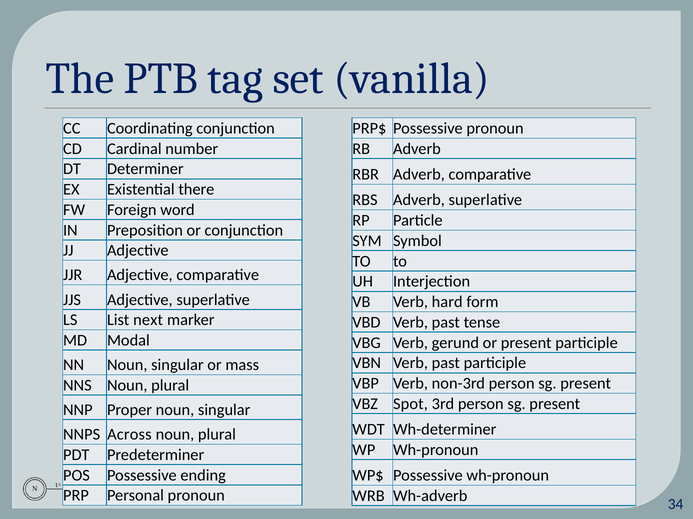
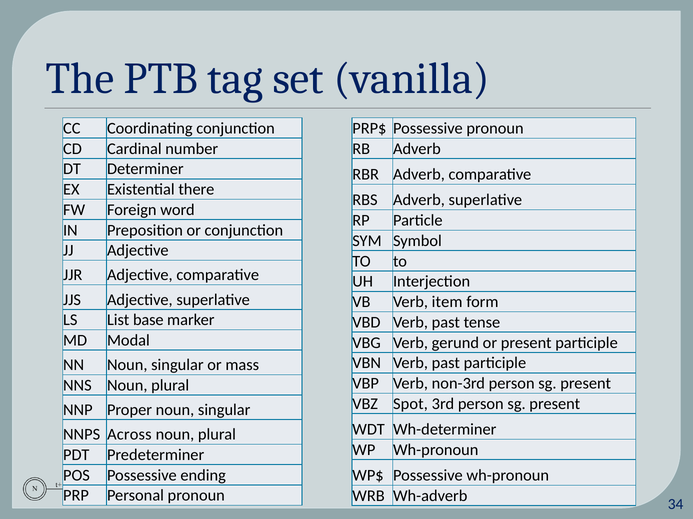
hard: hard -> item (447, 302)
next: next -> base (148, 320)
